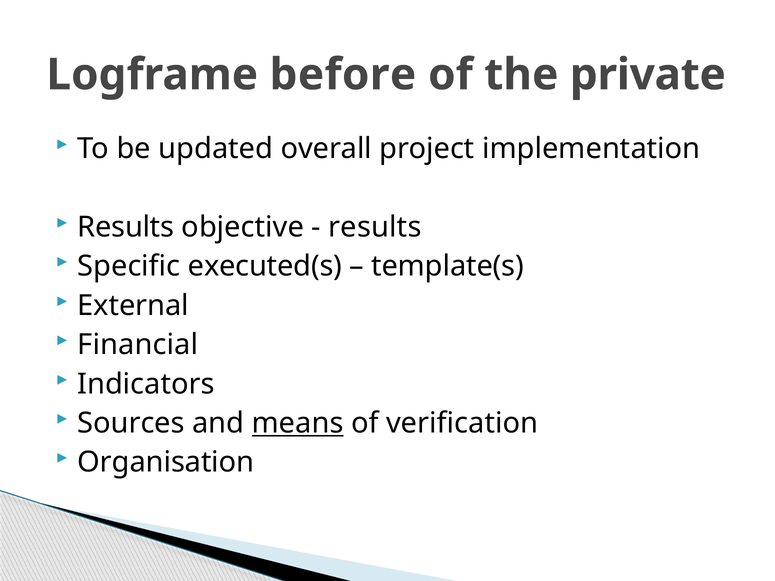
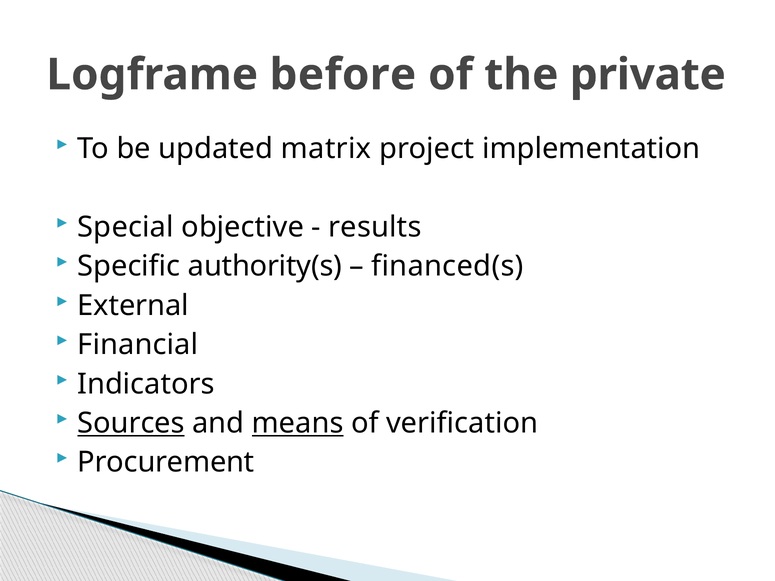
overall: overall -> matrix (326, 149)
Results: Results -> Special (126, 227)
executed(s: executed(s -> authority(s (265, 266)
template(s: template(s -> financed(s (447, 266)
Sources underline: none -> present (131, 423)
Organisation: Organisation -> Procurement (166, 463)
